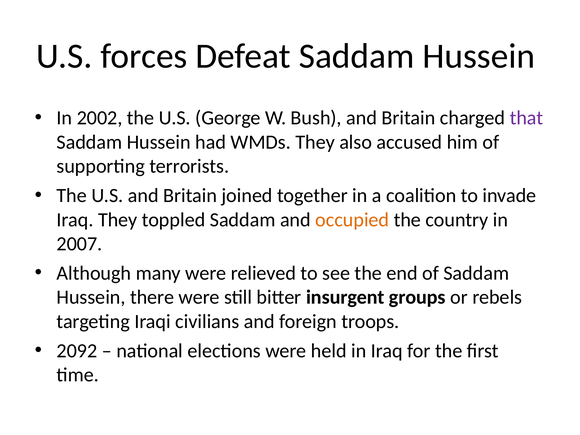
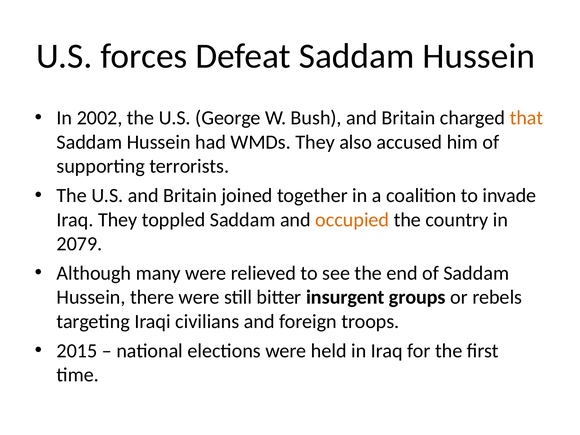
that colour: purple -> orange (526, 118)
2007: 2007 -> 2079 (79, 244)
2092: 2092 -> 2015 (77, 351)
